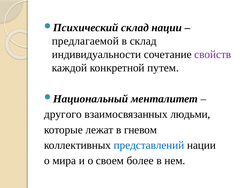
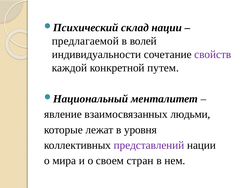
в склад: склад -> волей (143, 41)
другого: другого -> явление (63, 114)
гневом: гневом -> уровня (140, 130)
представлений colour: blue -> purple (149, 145)
более: более -> стран (140, 161)
